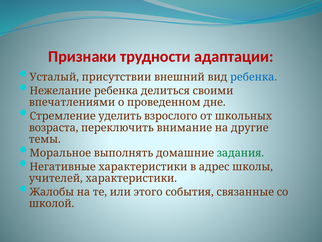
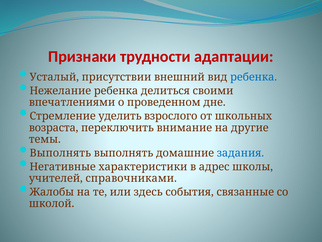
Моральное: Моральное -> Выполнять (60, 153)
задания colour: green -> blue (240, 153)
учителей характеристики: характеристики -> справочниками (131, 178)
этого: этого -> здесь (148, 192)
